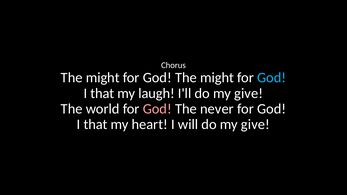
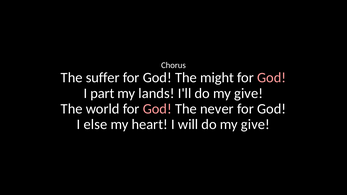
might: might -> suffer (103, 78)
God colour: light blue -> pink (272, 78)
that: that -> part (102, 93)
laugh: laugh -> lands (157, 93)
that: that -> else (95, 125)
